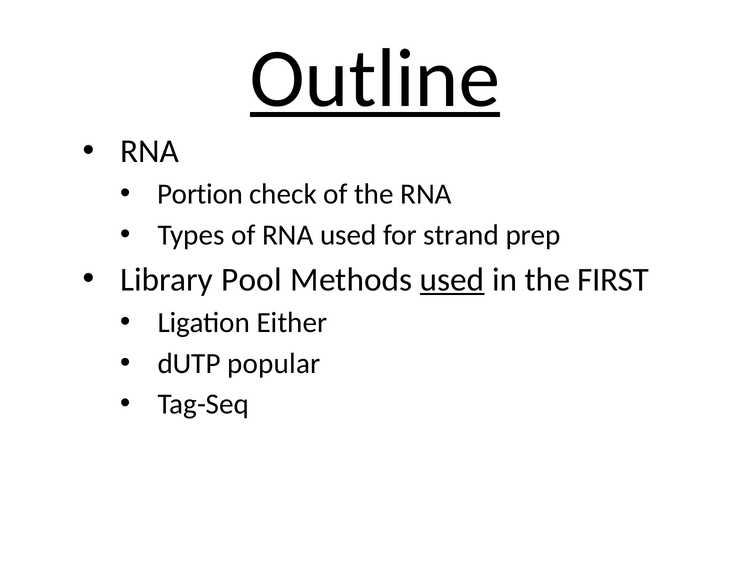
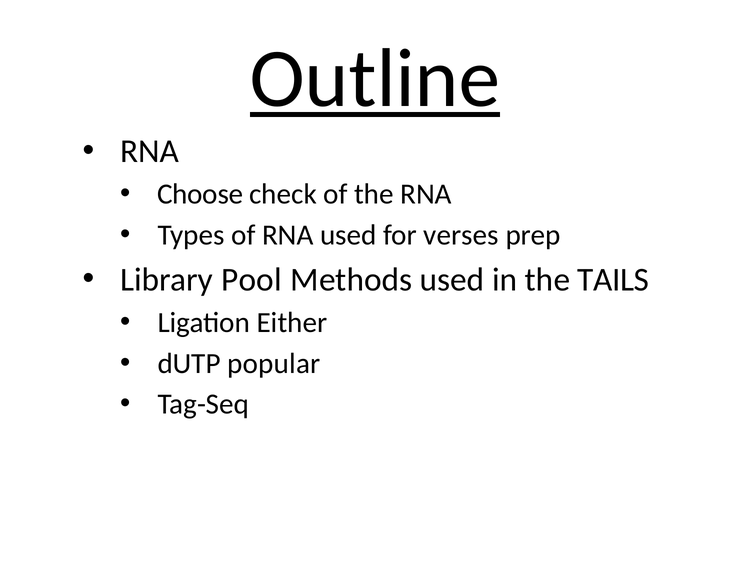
Portion: Portion -> Choose (200, 194)
strand: strand -> verses (461, 235)
used underline: present -> none (452, 279)
FIRST: FIRST -> TAILS (613, 279)
